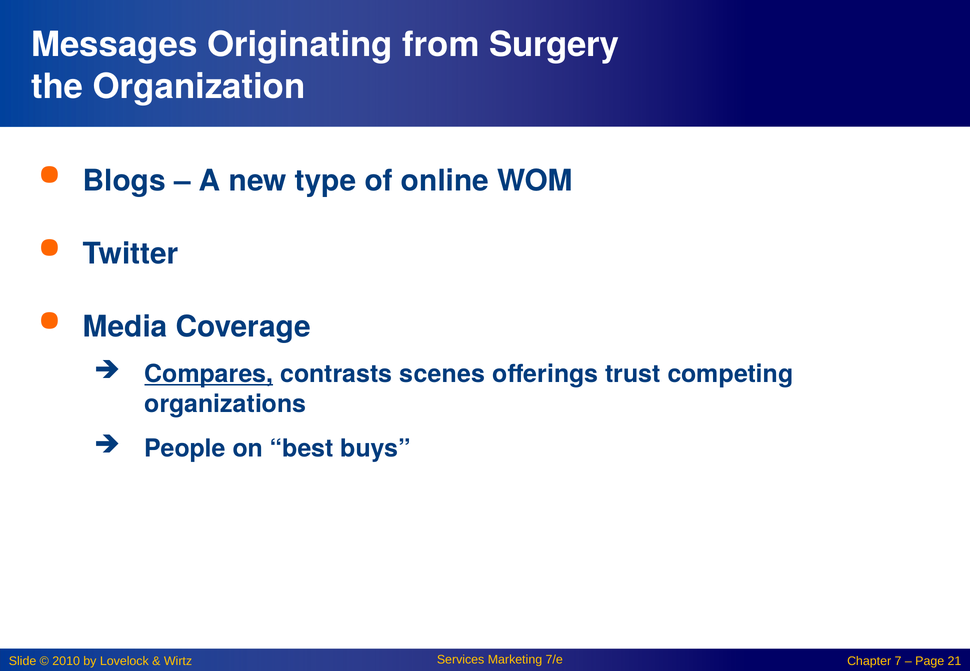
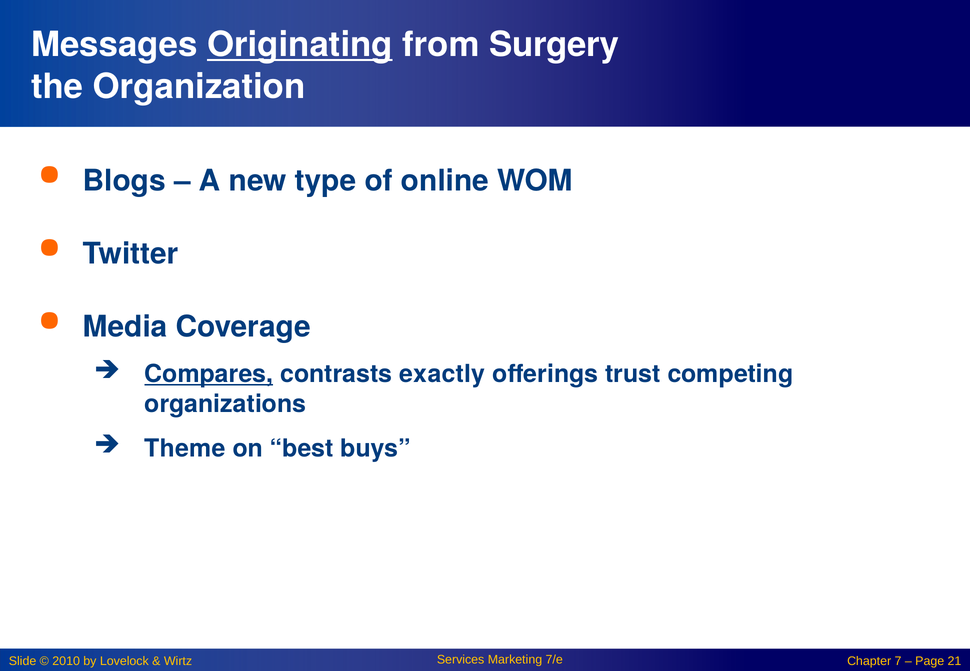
Originating underline: none -> present (300, 45)
scenes: scenes -> exactly (442, 375)
People: People -> Theme (185, 449)
